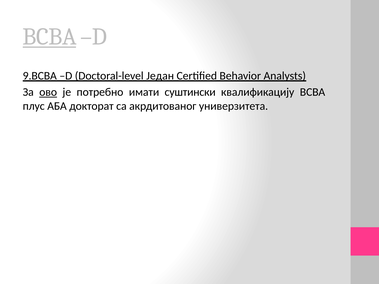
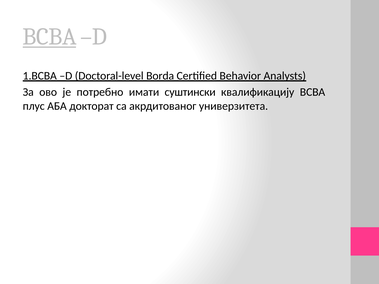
9.BCBA: 9.BCBA -> 1.BCBA (40, 76)
Један: Један -> Borda (160, 76)
ово underline: present -> none (48, 92)
